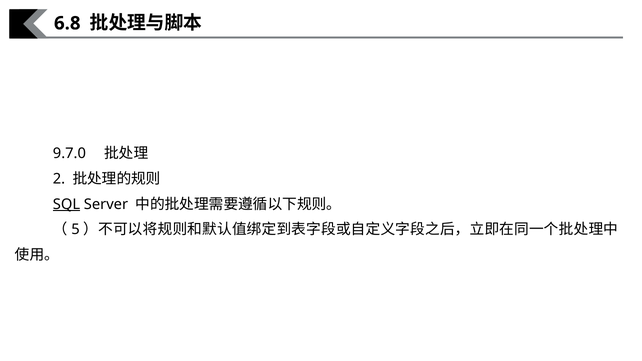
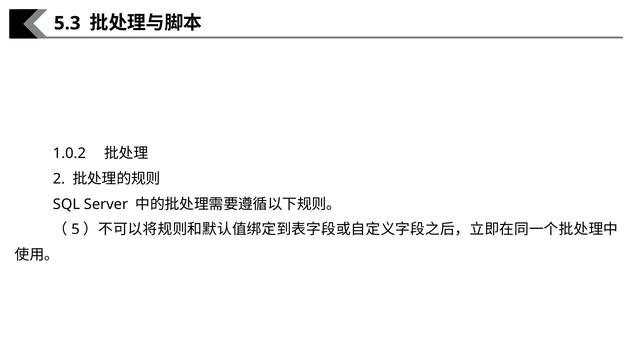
6.8: 6.8 -> 5.3 (67, 23)
9.7.0: 9.7.0 -> 1.0.2 (69, 153)
SQL underline: present -> none (66, 204)
